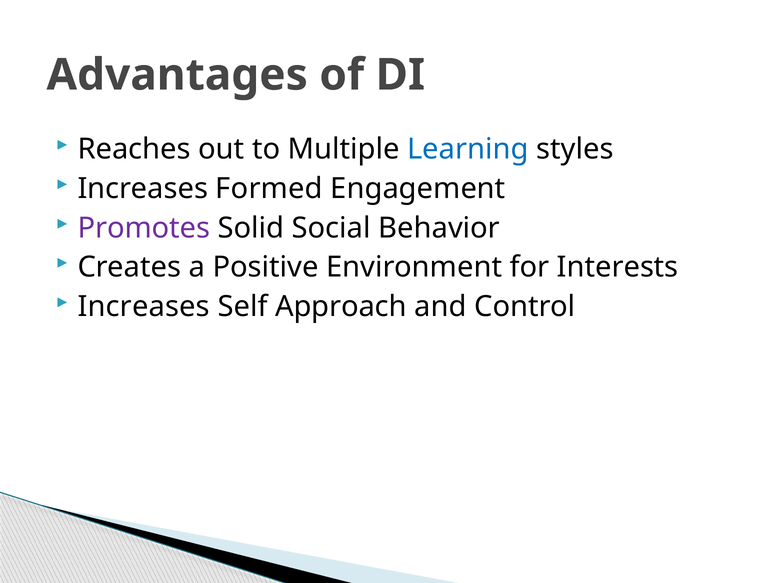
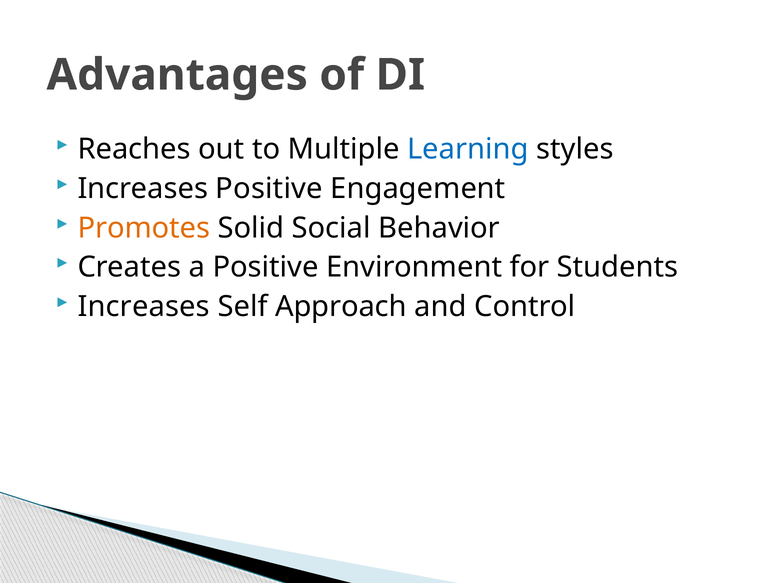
Increases Formed: Formed -> Positive (269, 189)
Promotes colour: purple -> orange (144, 228)
Interests: Interests -> Students (618, 267)
